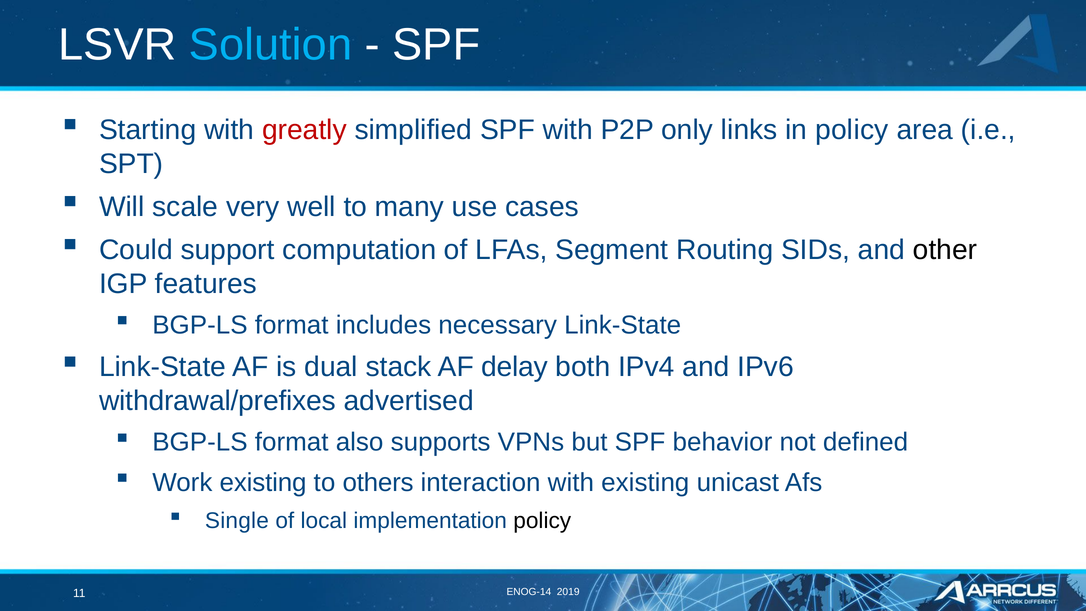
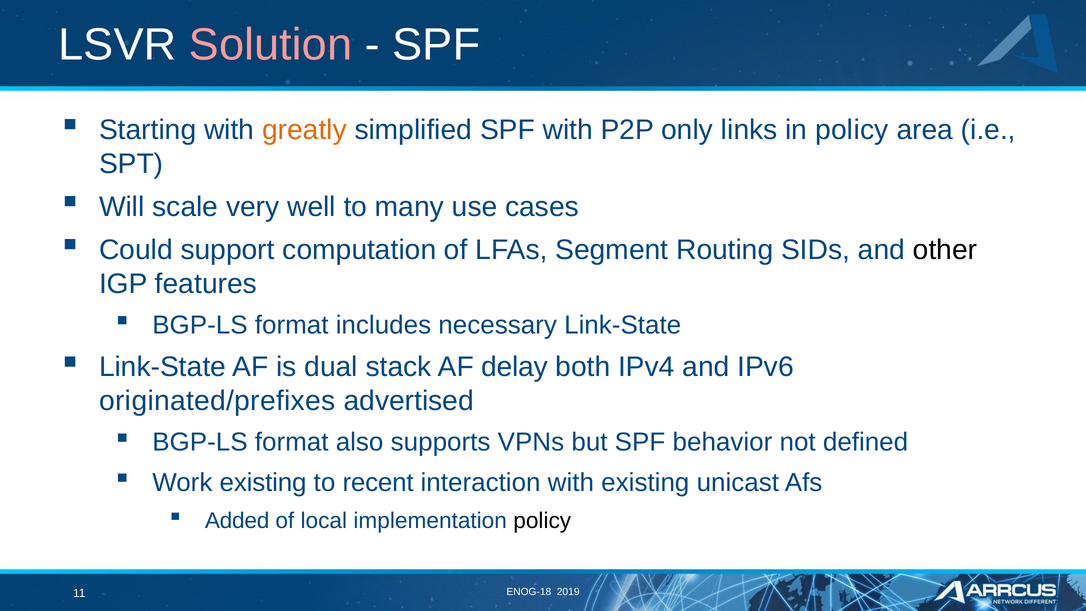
Solution colour: light blue -> pink (271, 45)
greatly colour: red -> orange (304, 130)
withdrawal/prefixes: withdrawal/prefixes -> originated/prefixes (217, 401)
others: others -> recent (378, 482)
Single: Single -> Added (237, 520)
ENOG-14: ENOG-14 -> ENOG-18 (529, 592)
